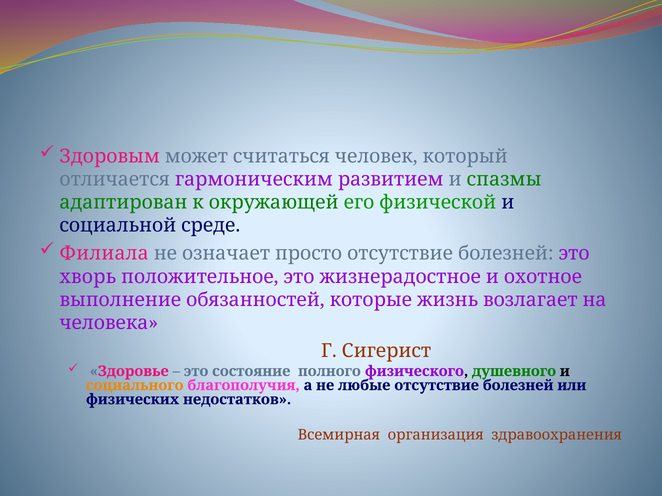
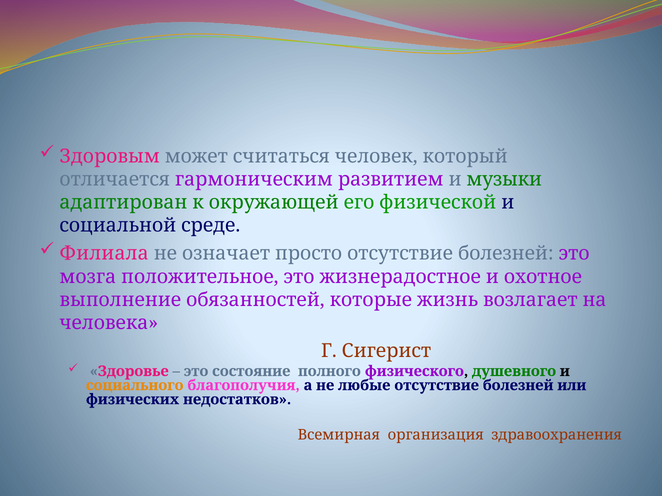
спазмы: спазмы -> музыки (504, 179)
хворь: хворь -> мозга (88, 277)
